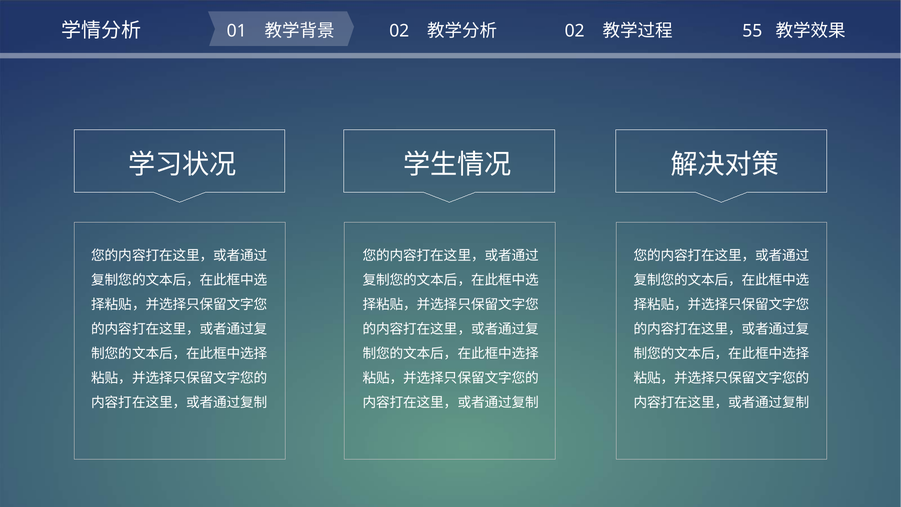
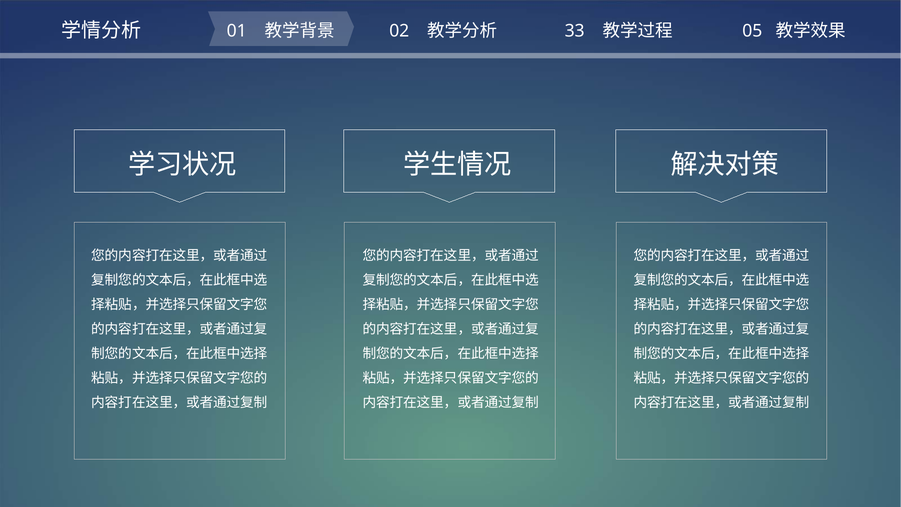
02: 02 -> 33 (575, 31)
55: 55 -> 05 (752, 31)
